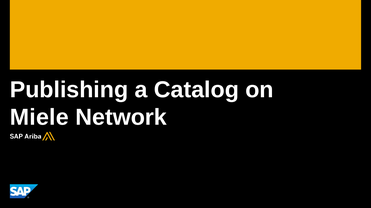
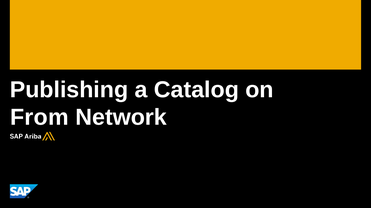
Miele: Miele -> From (39, 118)
